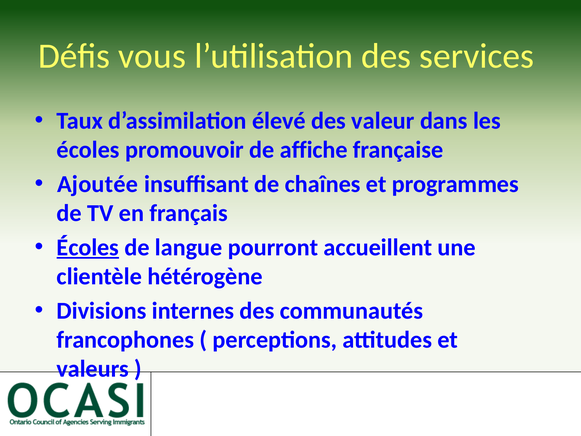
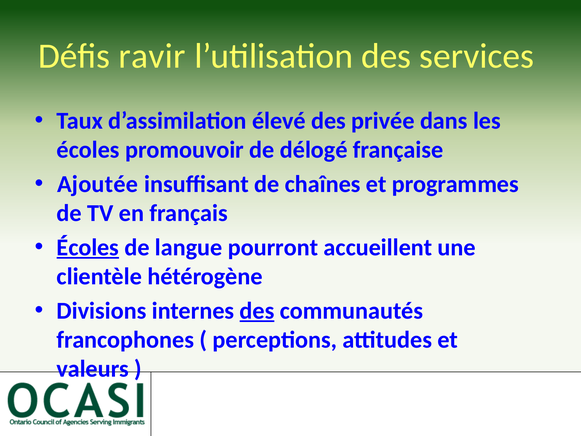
vous: vous -> ravir (152, 56)
valeur: valeur -> privée (383, 121)
affiche: affiche -> délogé (314, 150)
des underline: none -> present (257, 311)
